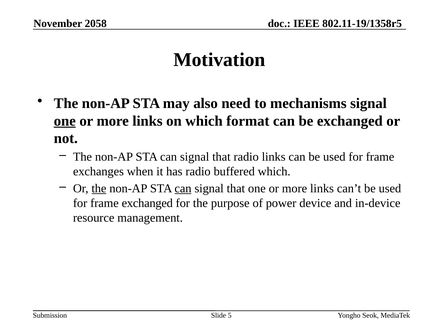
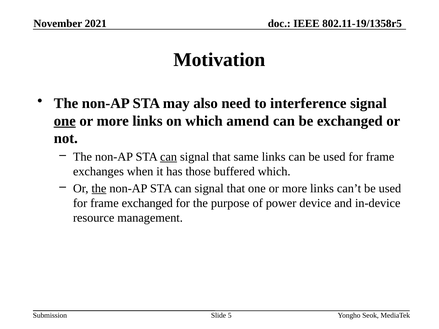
2058: 2058 -> 2021 (96, 23)
mechanisms: mechanisms -> interference (308, 103)
format: format -> amend (248, 121)
can underline: none -> present (169, 157)
that radio: radio -> same (246, 157)
has radio: radio -> those (198, 172)
can underline: present -> none (183, 189)
